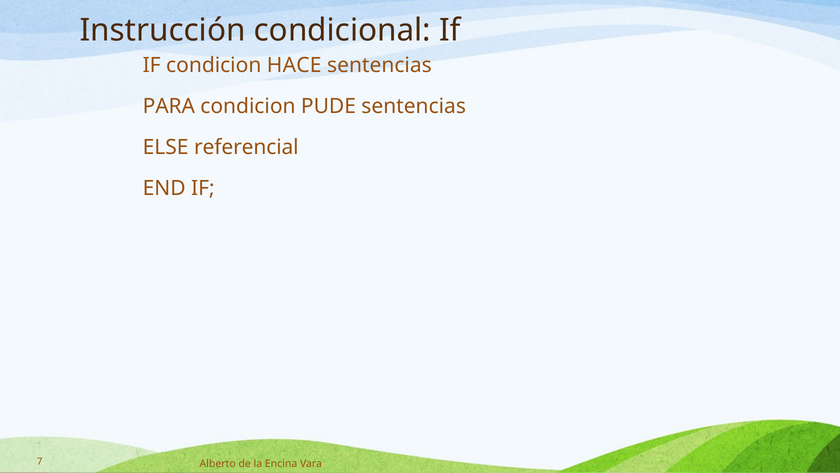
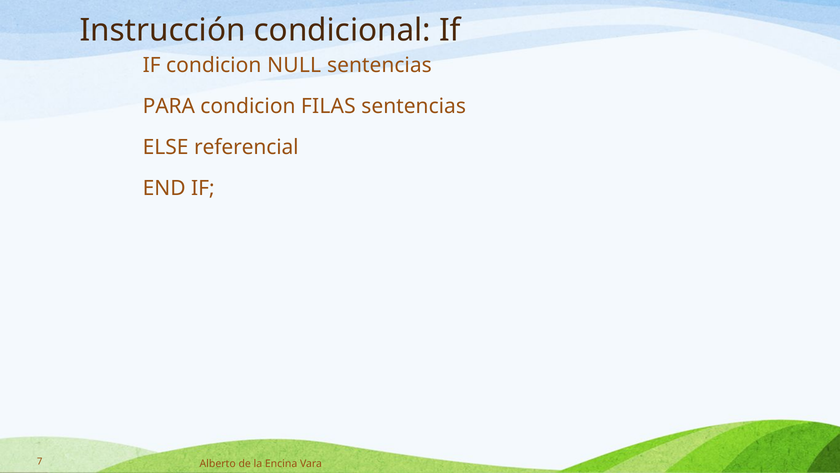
HACE: HACE -> NULL (294, 65)
PUDE: PUDE -> FILAS (328, 106)
